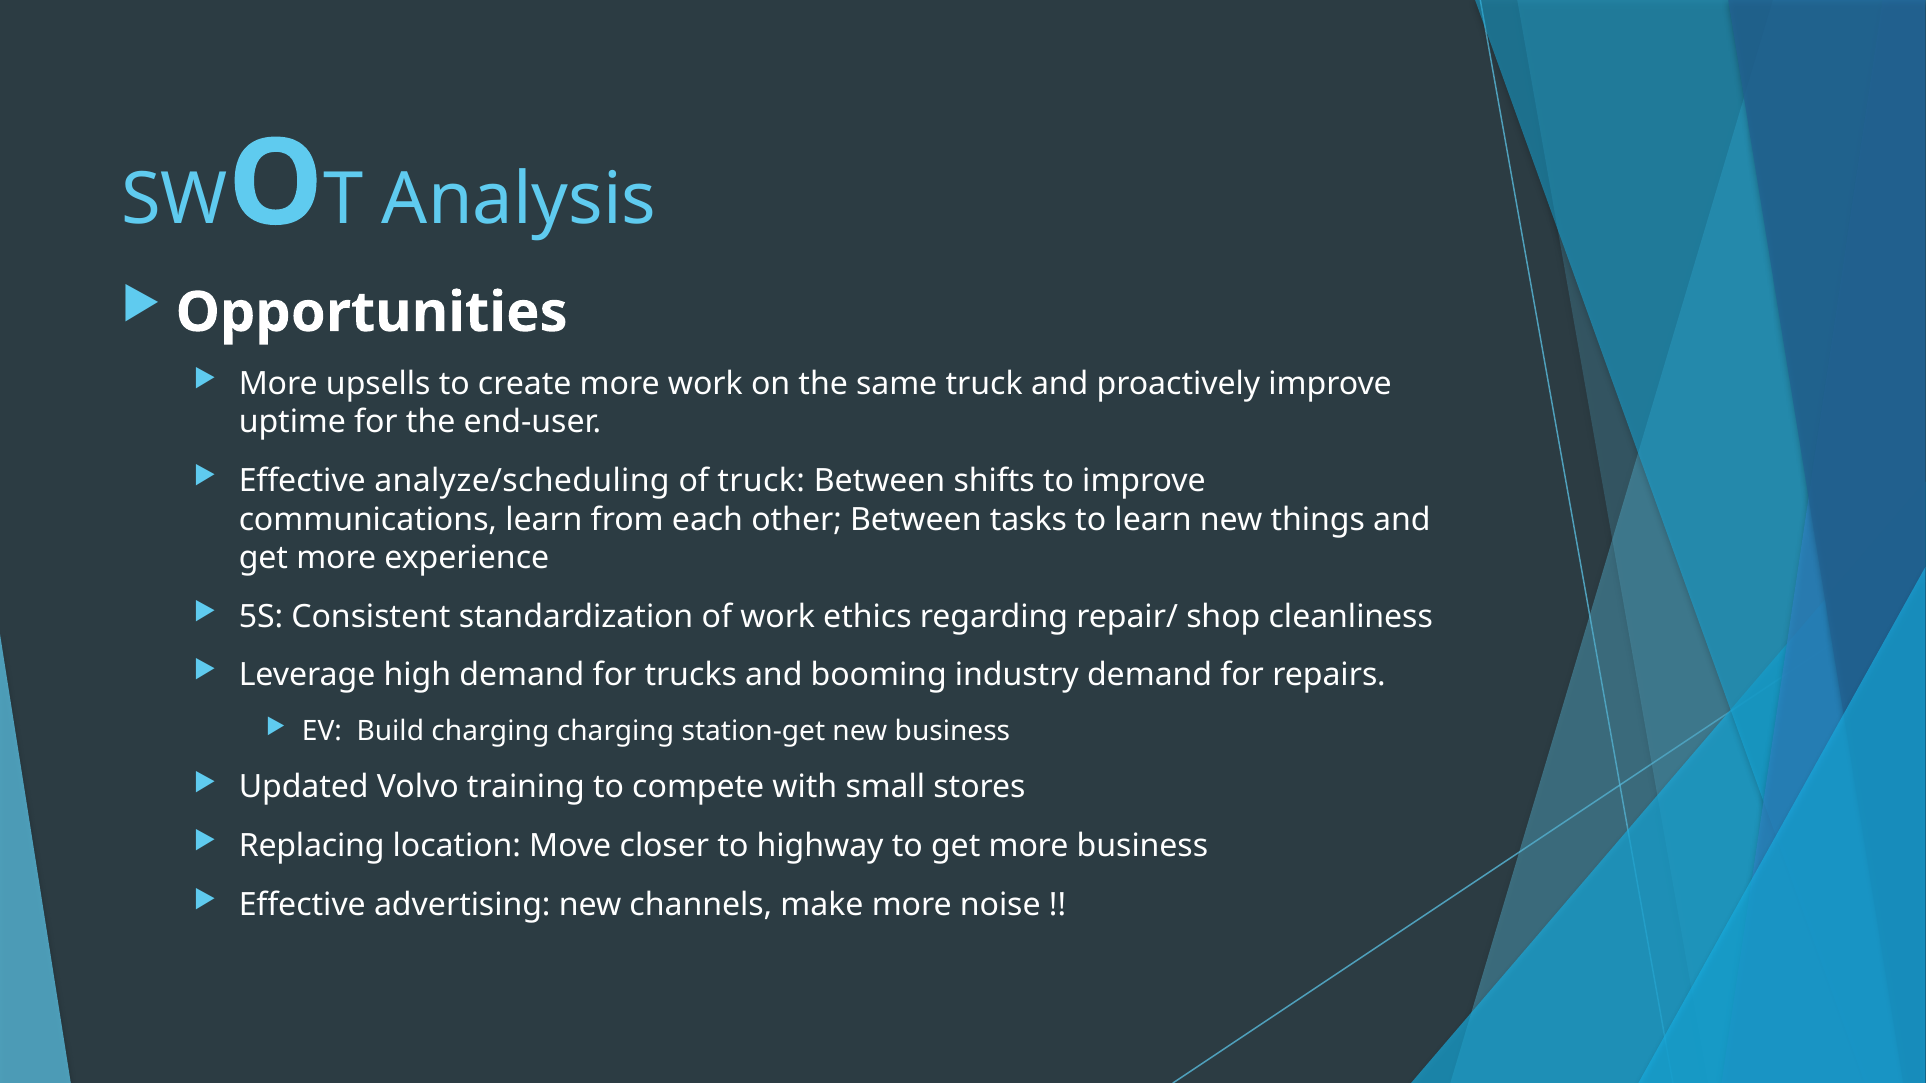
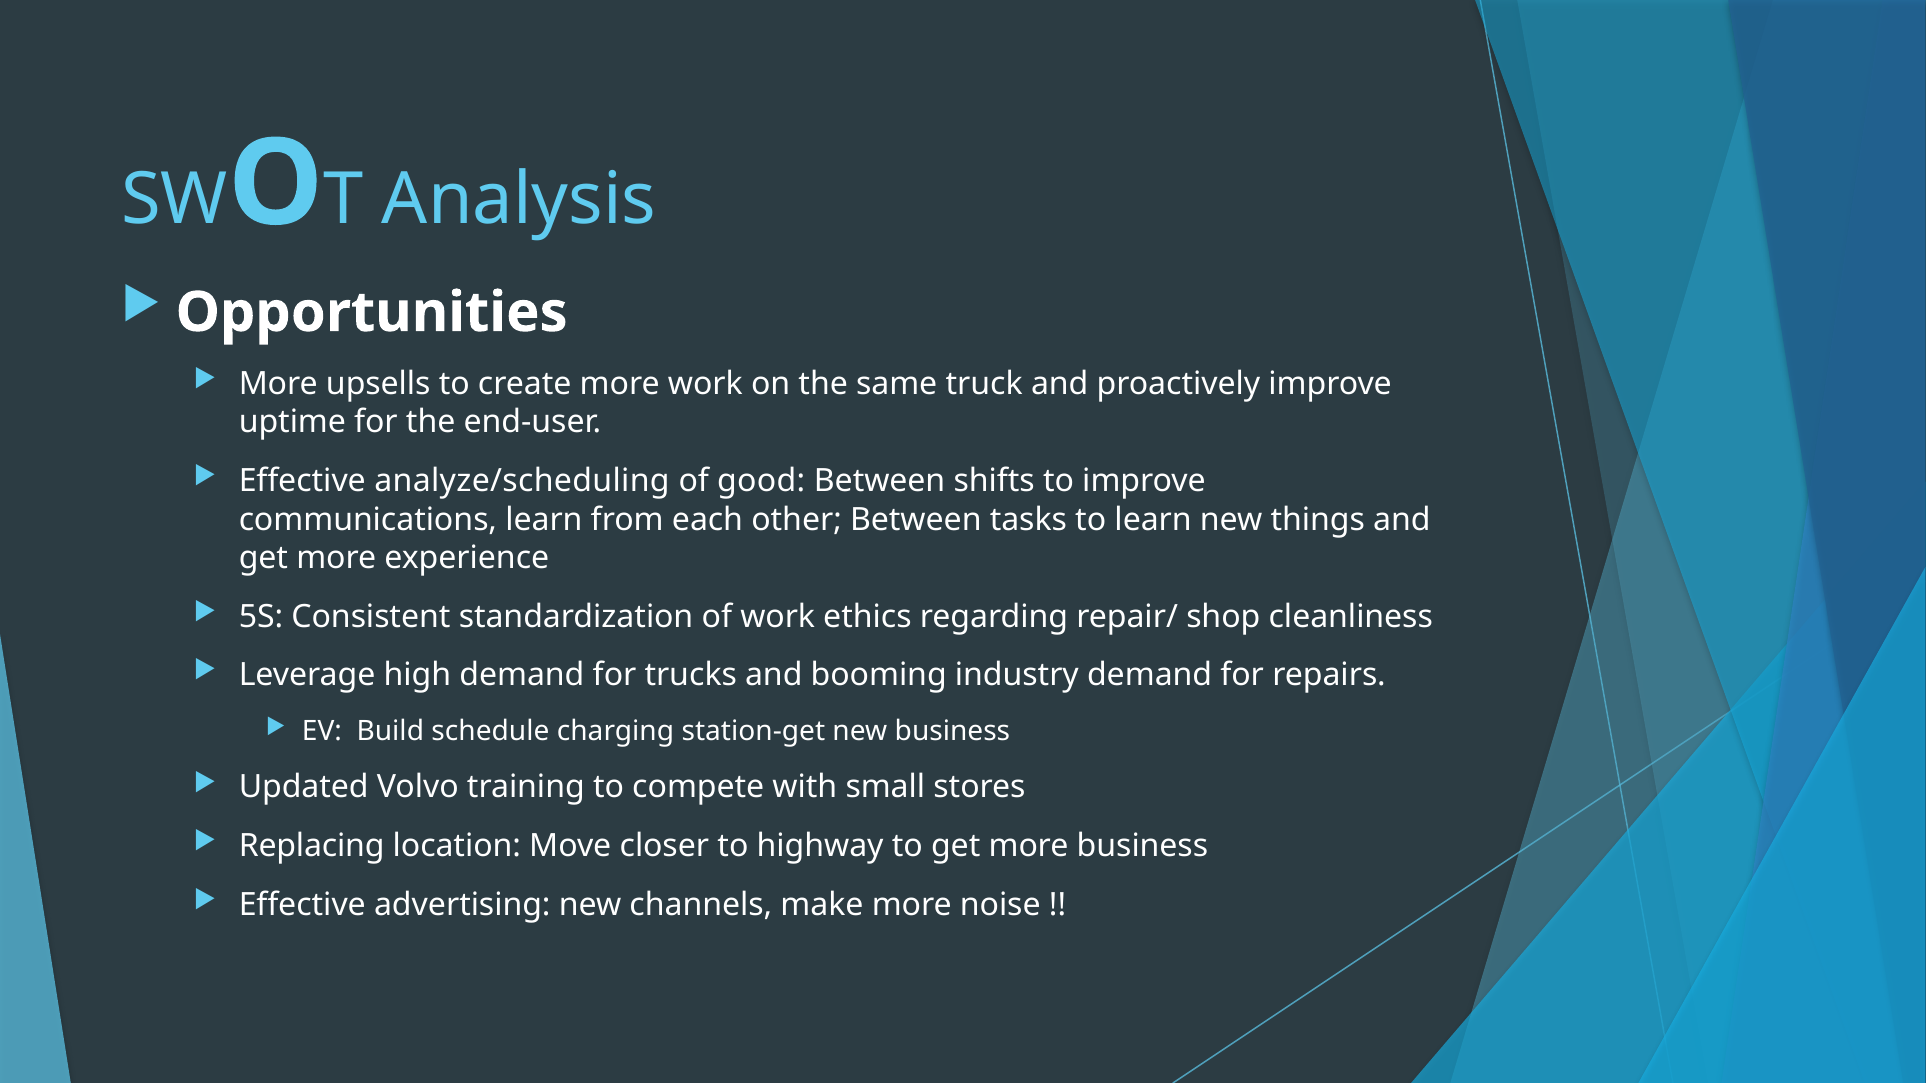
of truck: truck -> good (761, 481)
Build charging: charging -> schedule (490, 731)
